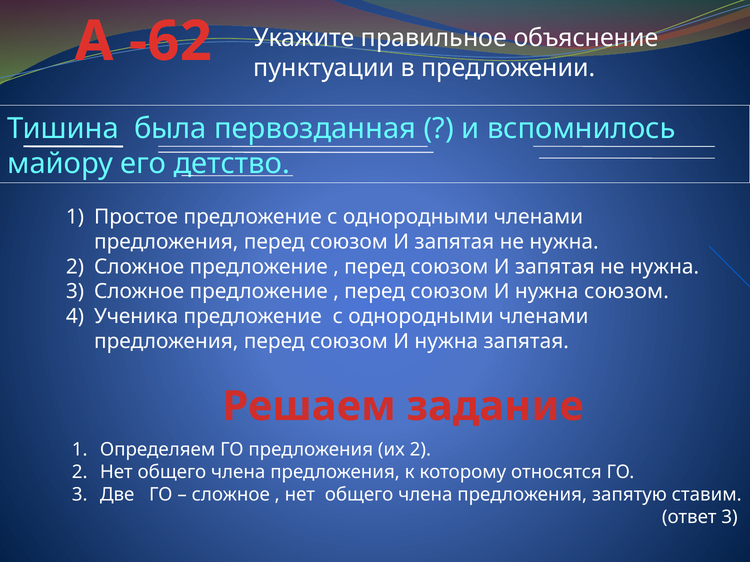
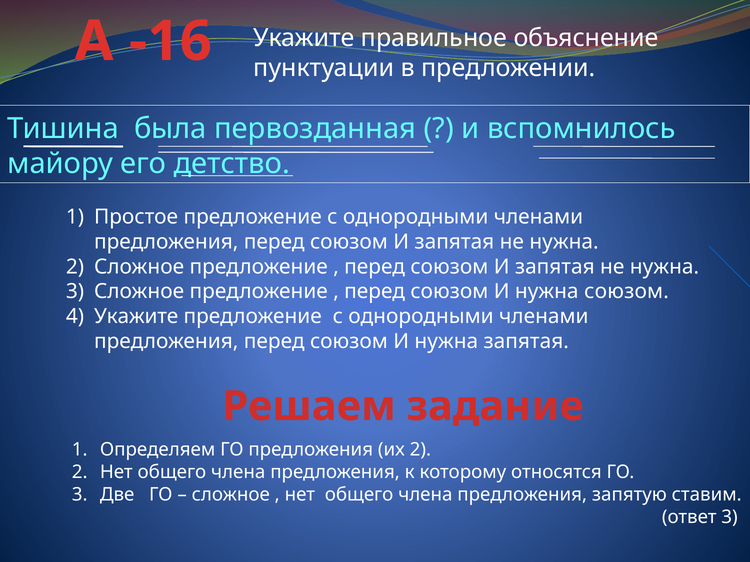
-62: -62 -> -16 (170, 41)
Ученика: Ученика -> Укажите (136, 317)
